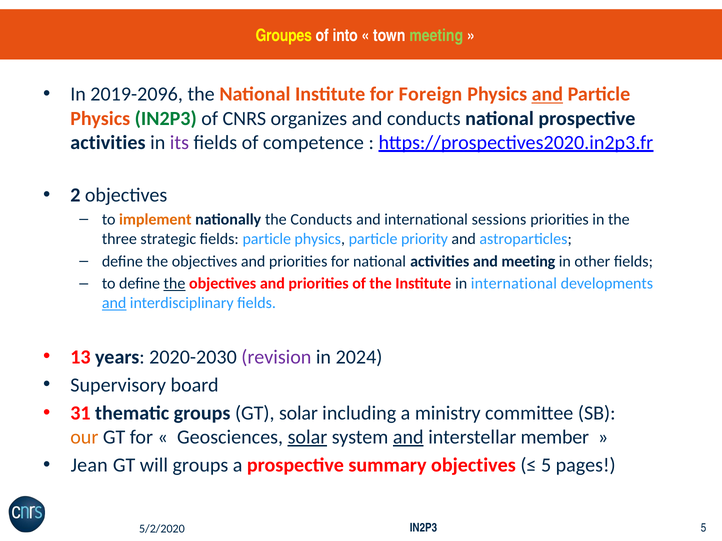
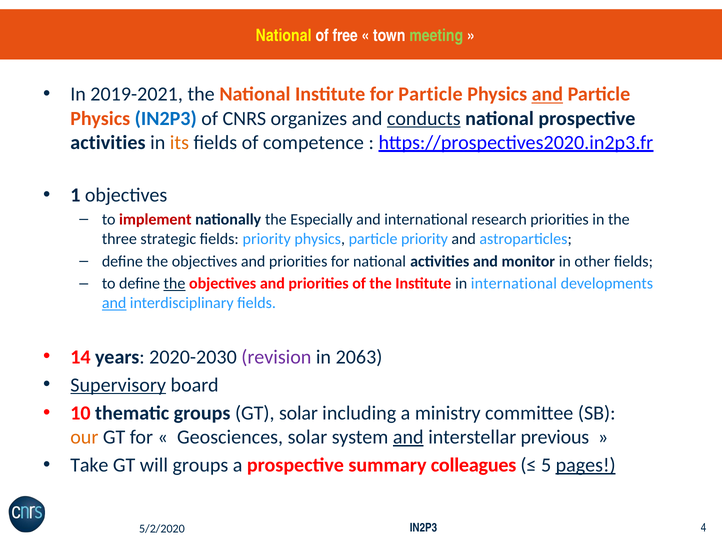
Groupes: Groupes -> National (284, 36)
into: into -> free (345, 36)
2019-2096: 2019-2096 -> 2019-2021 (137, 94)
for Foreign: Foreign -> Particle (430, 94)
IN2P3 colour: green -> blue (166, 119)
conducts underline: none -> present (424, 119)
its colour: purple -> orange (179, 143)
2: 2 -> 1 (75, 195)
implement colour: orange -> red (155, 220)
the Conducts: Conducts -> Especially (321, 220)
sessions: sessions -> research (499, 220)
fields particle: particle -> priority (267, 239)
and meeting: meeting -> monitor (528, 262)
13: 13 -> 14 (80, 357)
2024: 2024 -> 2063 (359, 357)
Supervisory underline: none -> present (118, 385)
31: 31 -> 10 (80, 413)
solar underline: present -> none (307, 437)
member: member -> previous (555, 437)
Jean: Jean -> Take (89, 466)
summary objectives: objectives -> colleagues (474, 466)
pages underline: none -> present (586, 466)
IN2P3 5: 5 -> 4 (704, 528)
